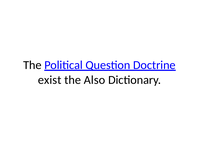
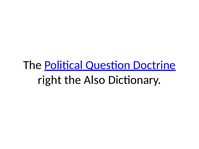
exist: exist -> right (50, 80)
